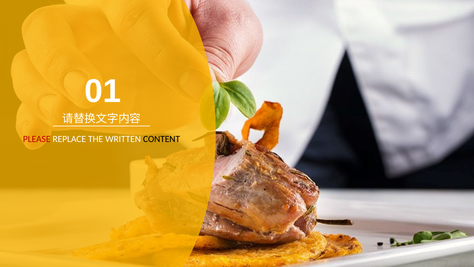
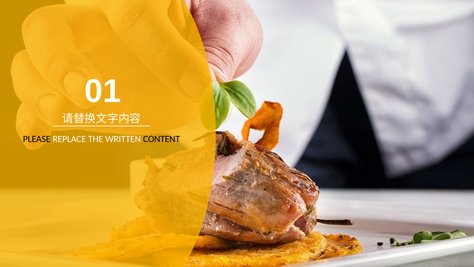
PLEASE colour: red -> black (37, 139)
